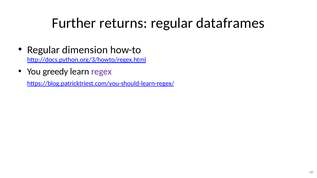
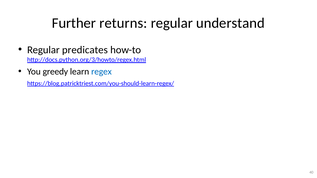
dataframes: dataframes -> understand (230, 23)
dimension: dimension -> predicates (85, 50)
regex colour: purple -> blue (101, 72)
